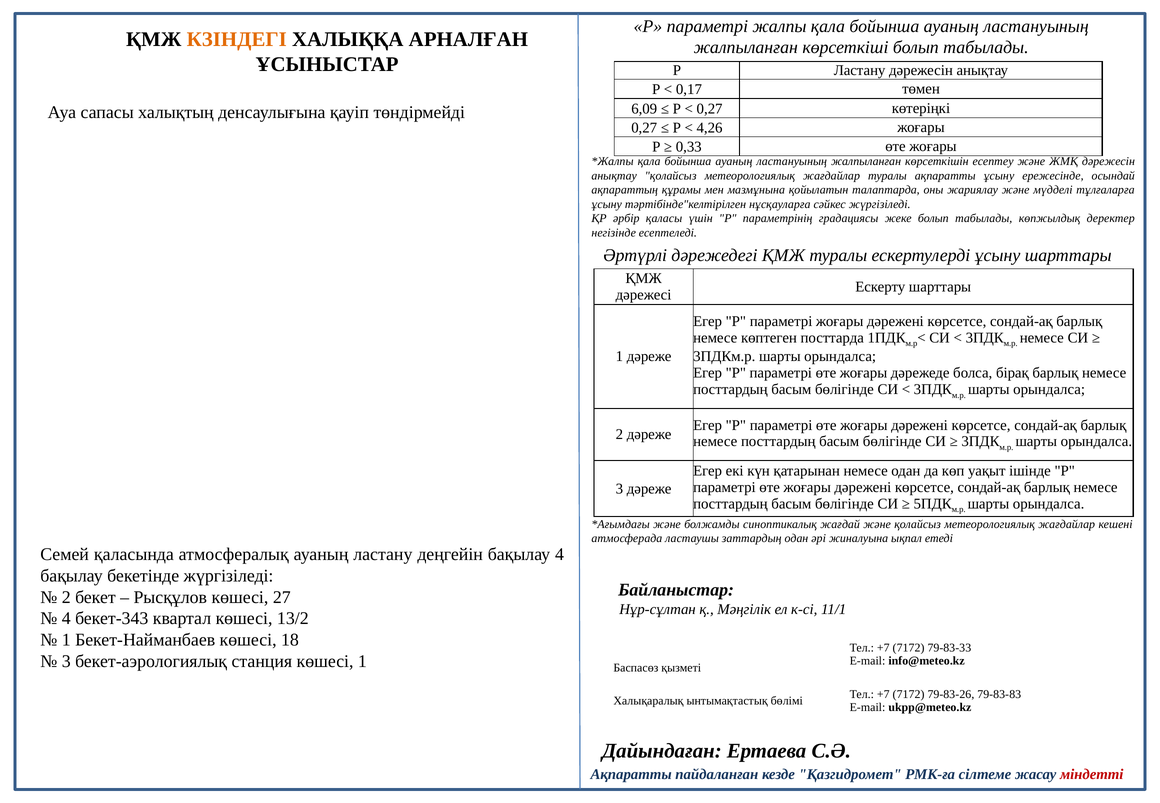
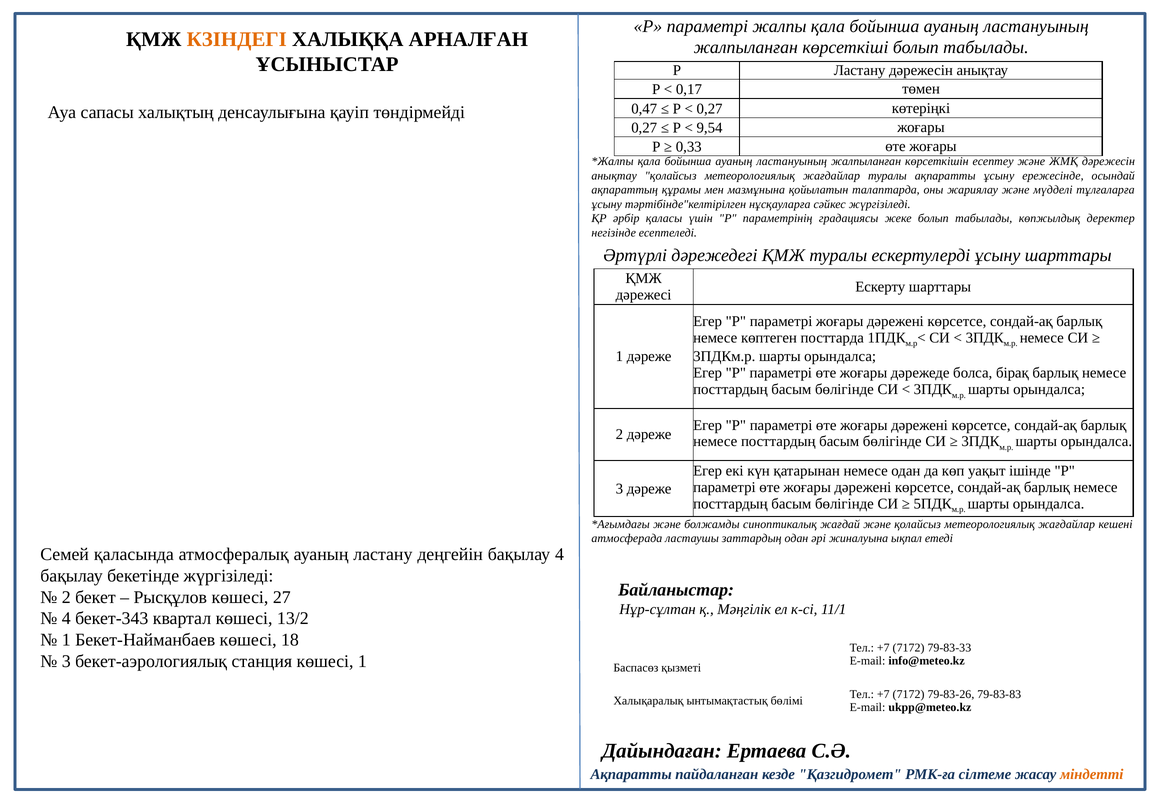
6,09: 6,09 -> 0,47 (644, 109)
4,26: 4,26 -> 9,54 (710, 128)
міндетті colour: red -> orange (1092, 774)
